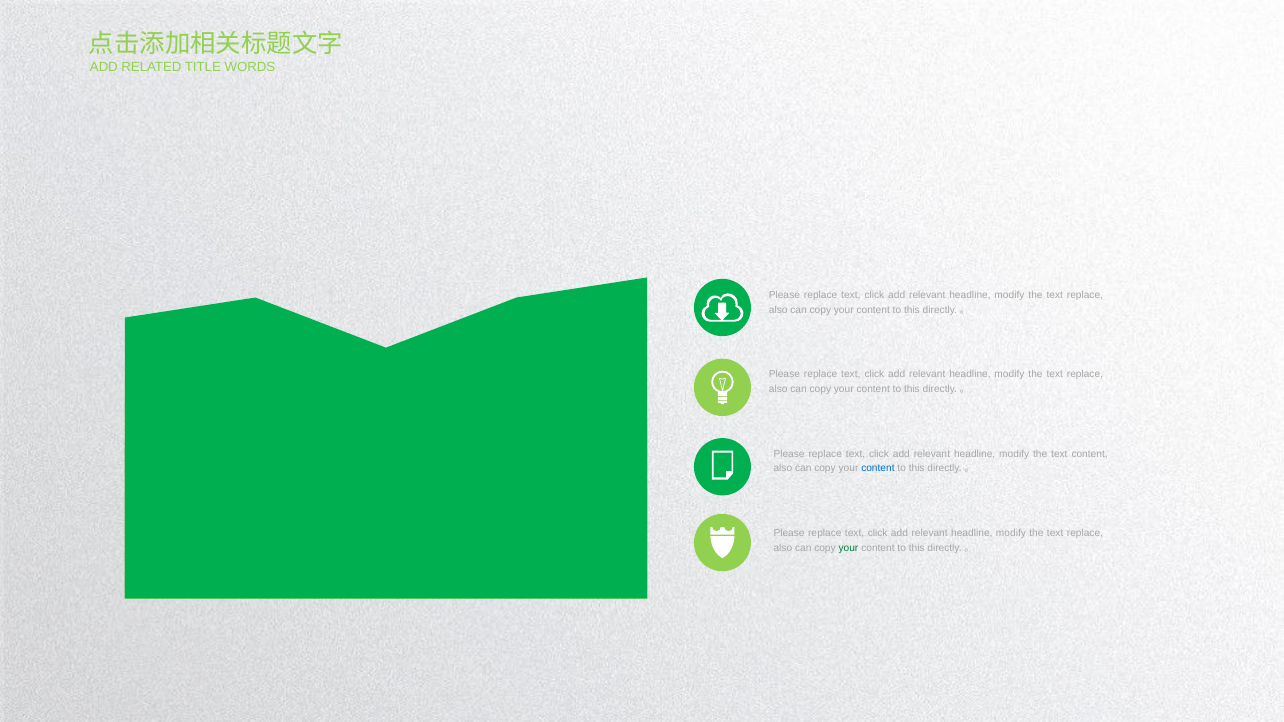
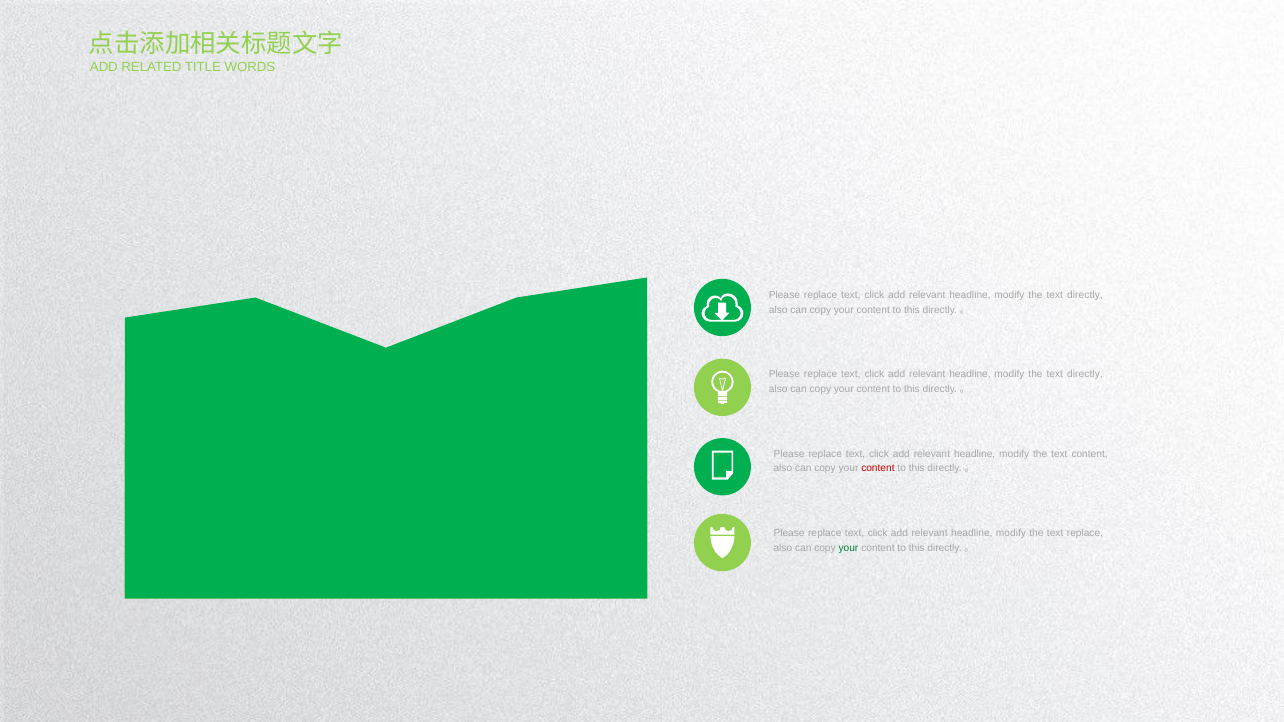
replace: replace -> directly (1085, 295)
replace: replace -> directly (1085, 375)
content colour: blue -> red (878, 469)
